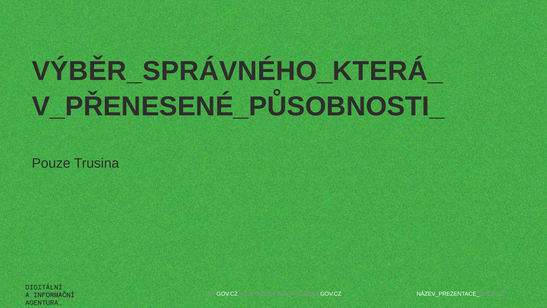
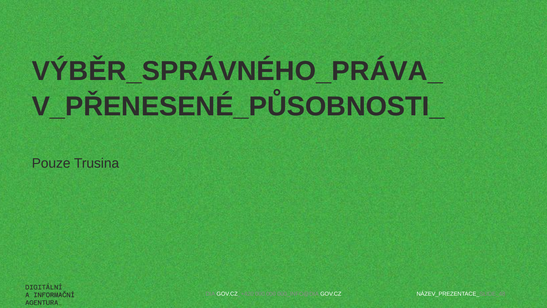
VÝBĚR_SPRÁVNÉHO_KTERÁ_: VÝBĚR_SPRÁVNÉHO_KTERÁ_ -> VÝBĚR_SPRÁVNÉHO_PRÁVA_ (237, 71)
